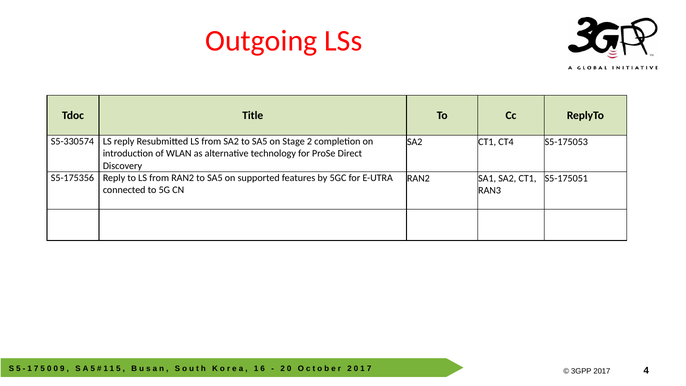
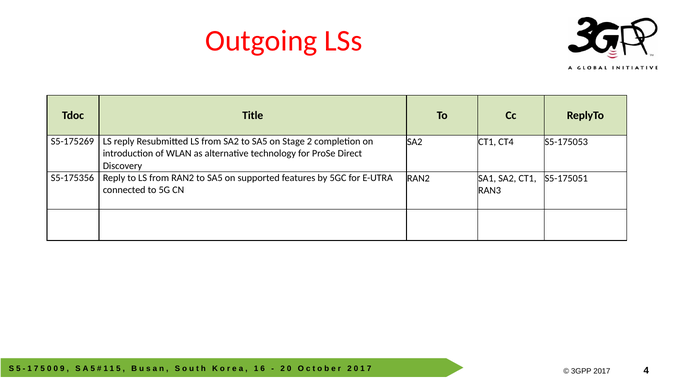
S5-330574: S5-330574 -> S5-175269 (72, 141)
